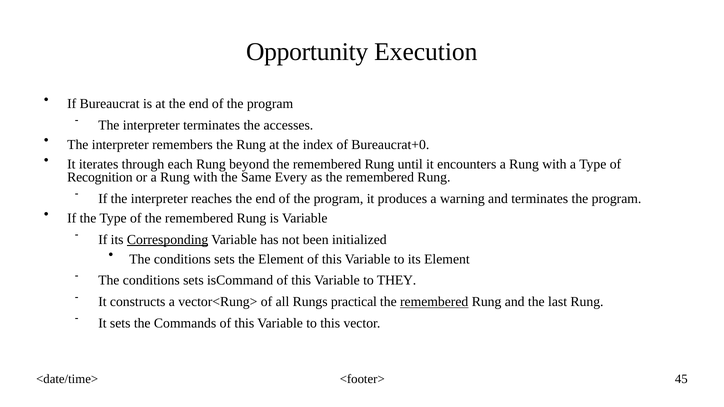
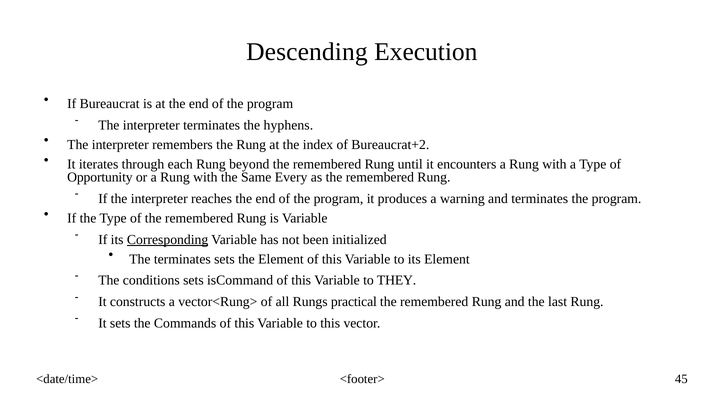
Opportunity: Opportunity -> Descending (307, 52)
accesses: accesses -> hyphens (288, 125)
Bureaucrat+0: Bureaucrat+0 -> Bureaucrat+2 (390, 145)
Recognition: Recognition -> Opportunity (100, 178)
conditions: conditions -> terminates (182, 259)
remembered underline: present -> none (434, 302)
